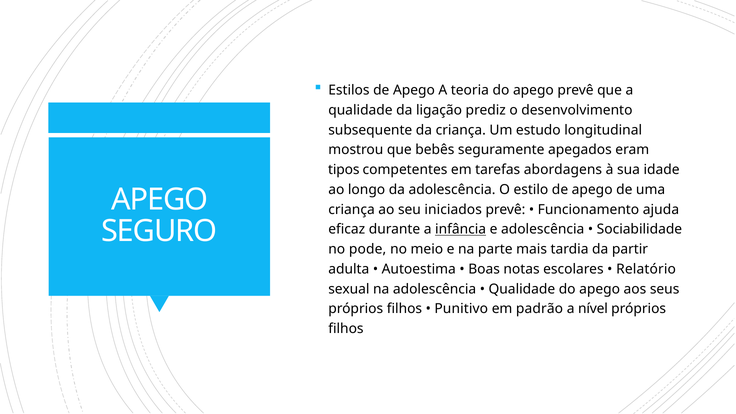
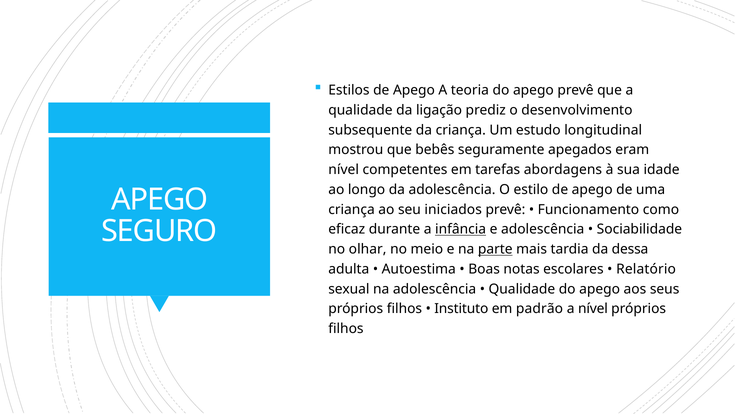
tipos: tipos -> nível (344, 170)
ajuda: ajuda -> como (661, 210)
pode: pode -> olhar (368, 249)
parte underline: none -> present (495, 249)
partir: partir -> dessa (630, 249)
Punitivo: Punitivo -> Instituto (461, 309)
